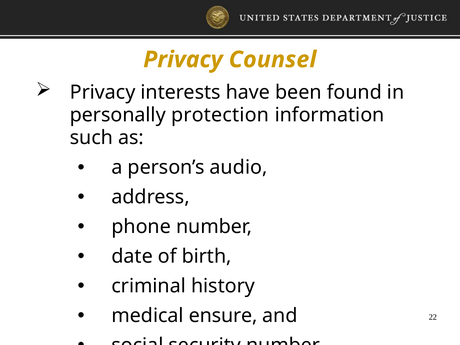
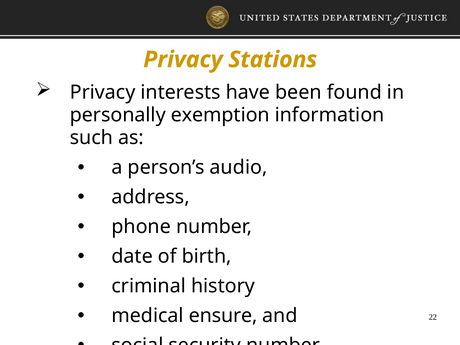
Counsel: Counsel -> Stations (273, 60)
protection: protection -> exemption (220, 115)
